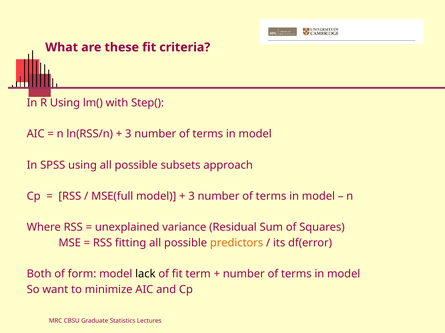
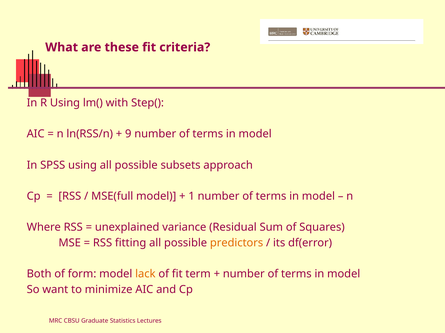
3: 3 -> 9 (128, 134)
3: 3 -> 1 (192, 197)
lack colour: black -> orange (145, 274)
